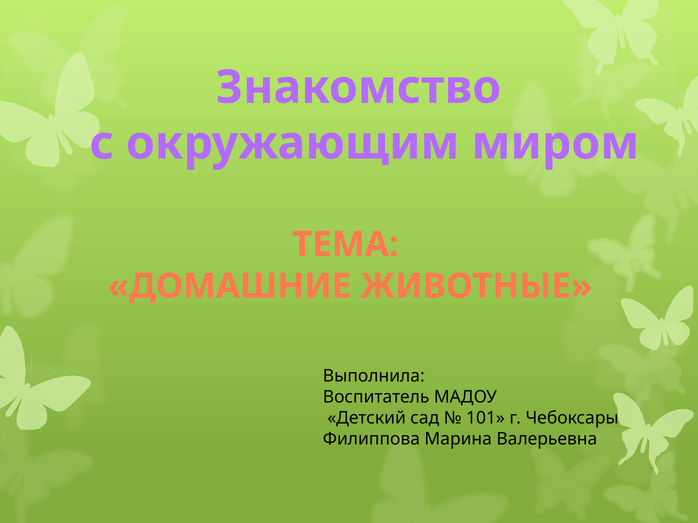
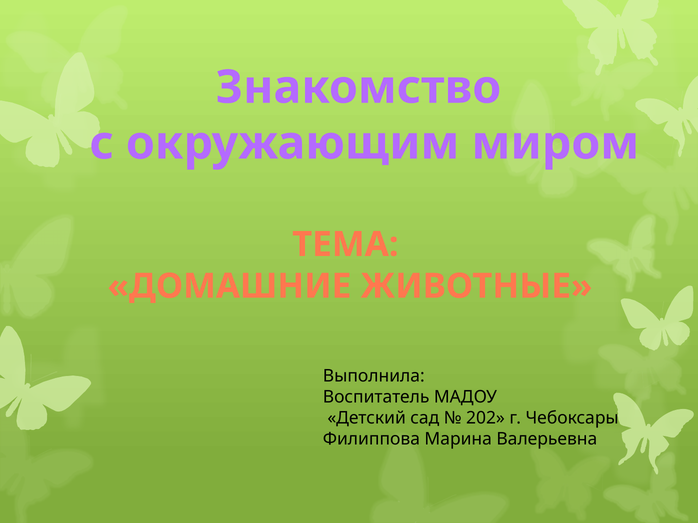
101: 101 -> 202 (485, 418)
